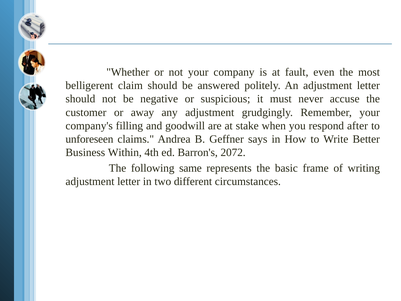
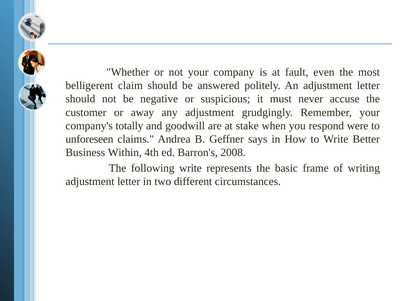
filling: filling -> totally (129, 126)
after: after -> were (358, 126)
2072: 2072 -> 2008 (233, 152)
following same: same -> write (190, 168)
